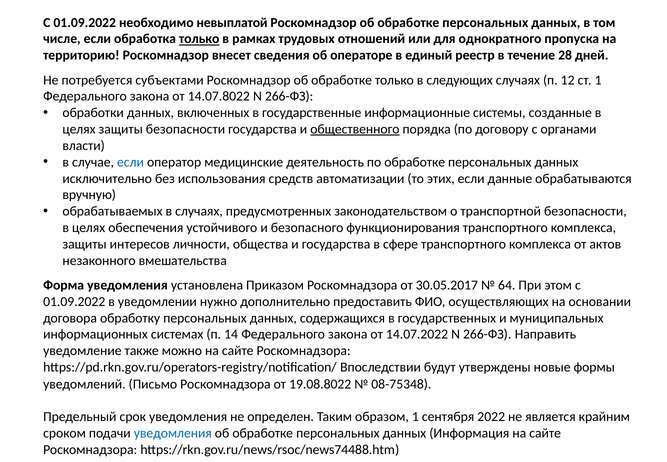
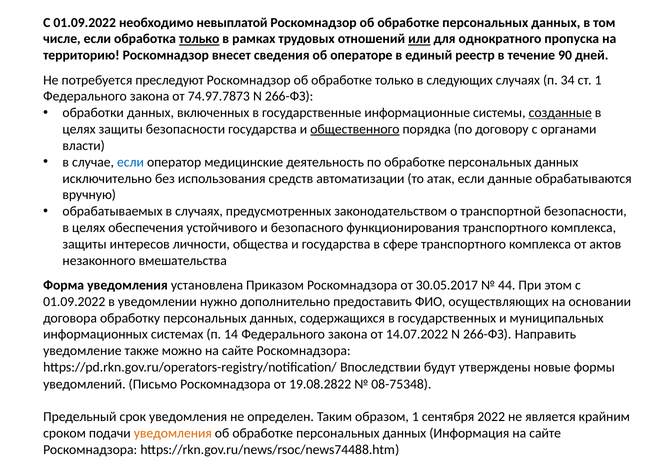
или underline: none -> present (419, 39)
28: 28 -> 90 (565, 55)
субъектами: субъектами -> преследуют (170, 80)
12: 12 -> 34 (568, 80)
14.07.8022: 14.07.8022 -> 74.97.7873 (219, 96)
созданные underline: none -> present (560, 113)
этих: этих -> атак (441, 178)
64: 64 -> 44 (507, 285)
19.08.8022: 19.08.8022 -> 19.08.2822 (320, 384)
уведомления colour: blue -> orange (173, 433)
